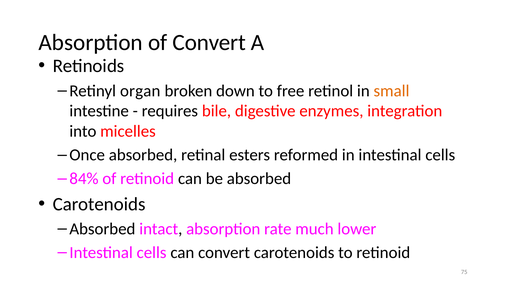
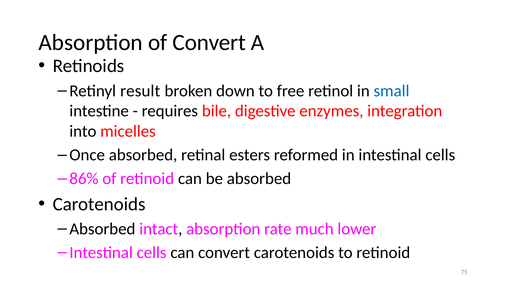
organ: organ -> result (140, 91)
small colour: orange -> blue (391, 91)
84%: 84% -> 86% (84, 178)
